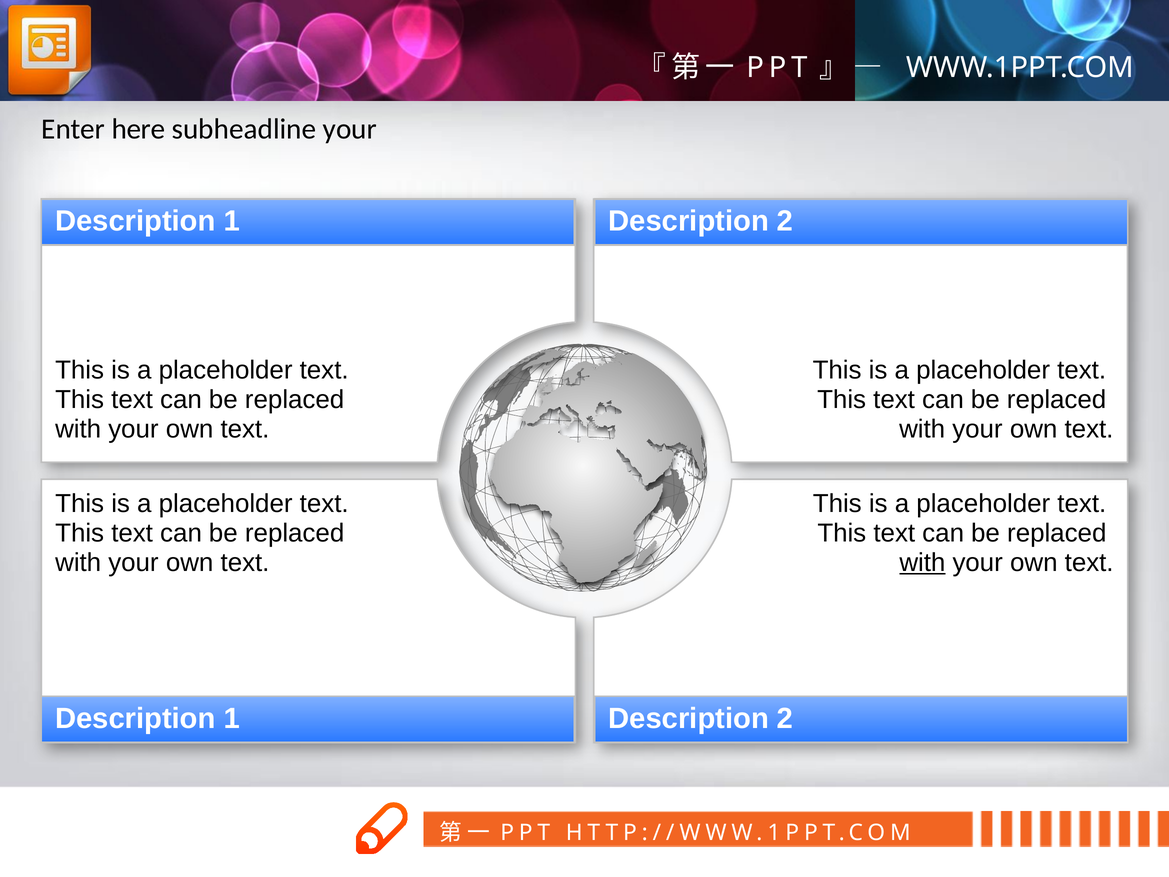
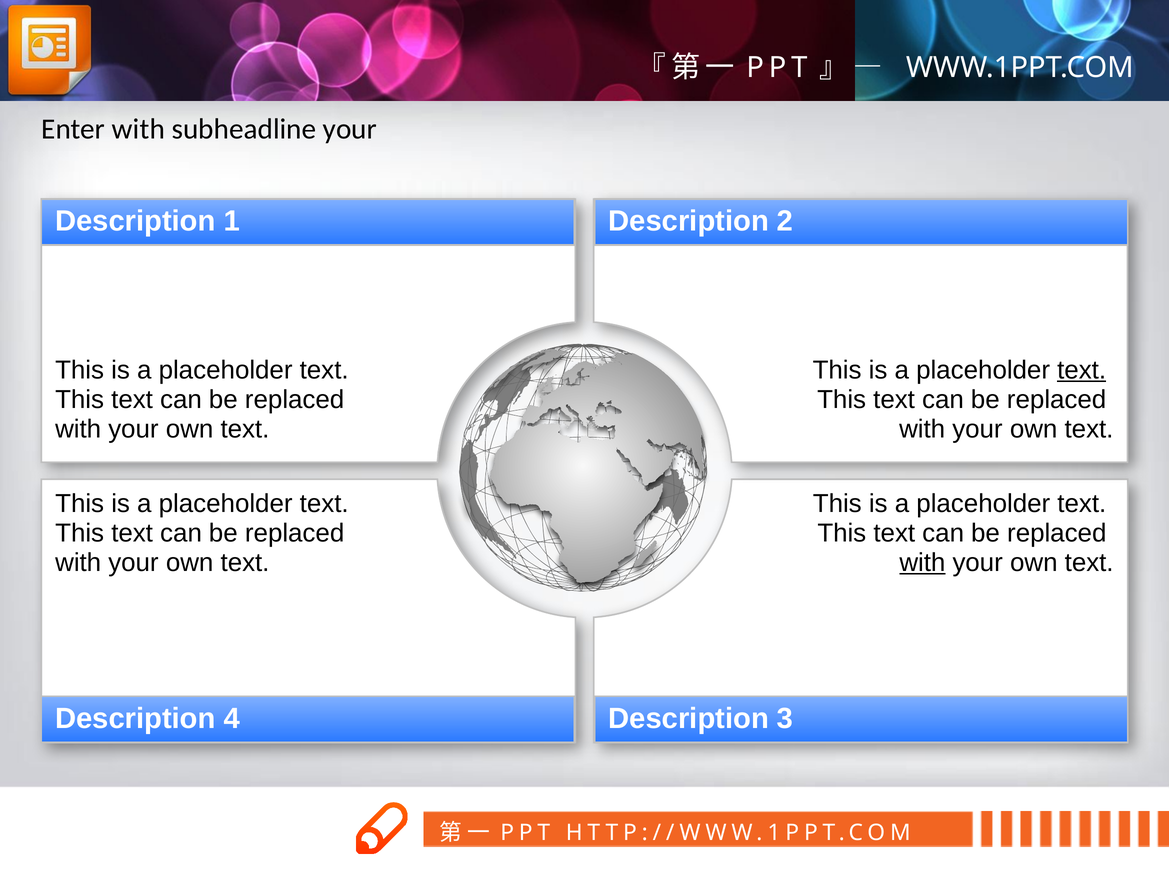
Enter here: here -> with (138, 129)
text underline: none -> present (1082, 370)
1: 1 -> 4 (232, 719)
2: 2 -> 3 (785, 719)
